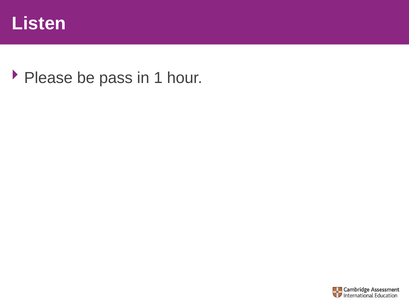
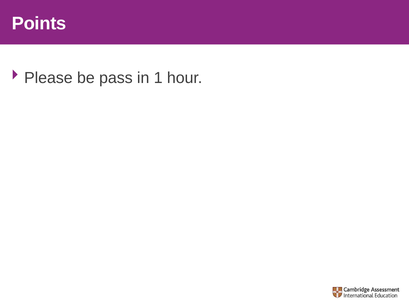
Listen: Listen -> Points (39, 23)
